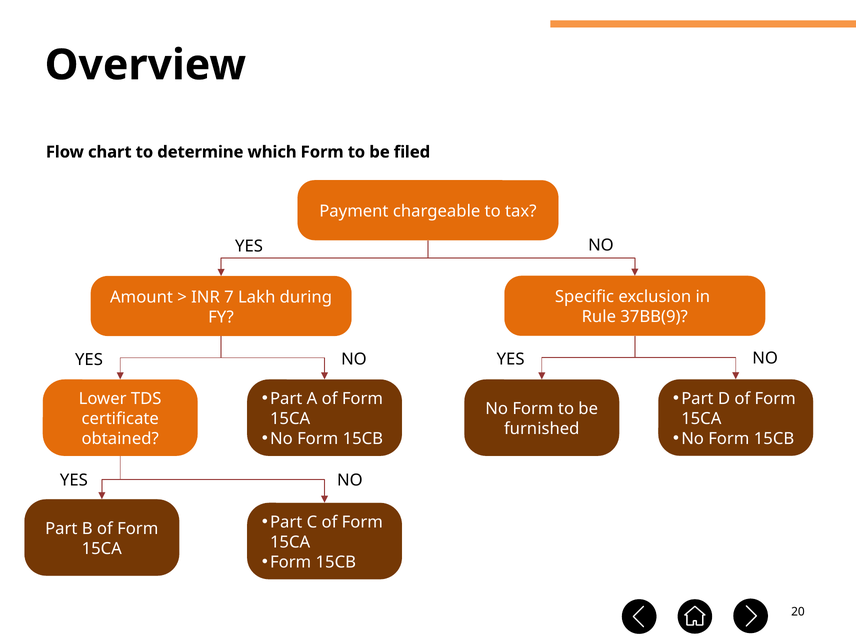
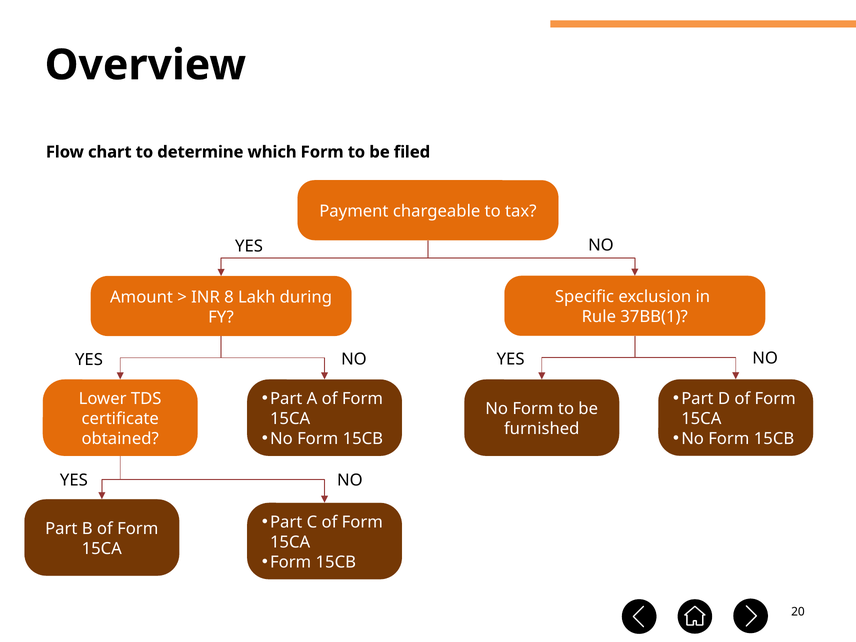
7: 7 -> 8 (229, 297)
37BB(9: 37BB(9 -> 37BB(1 (654, 317)
